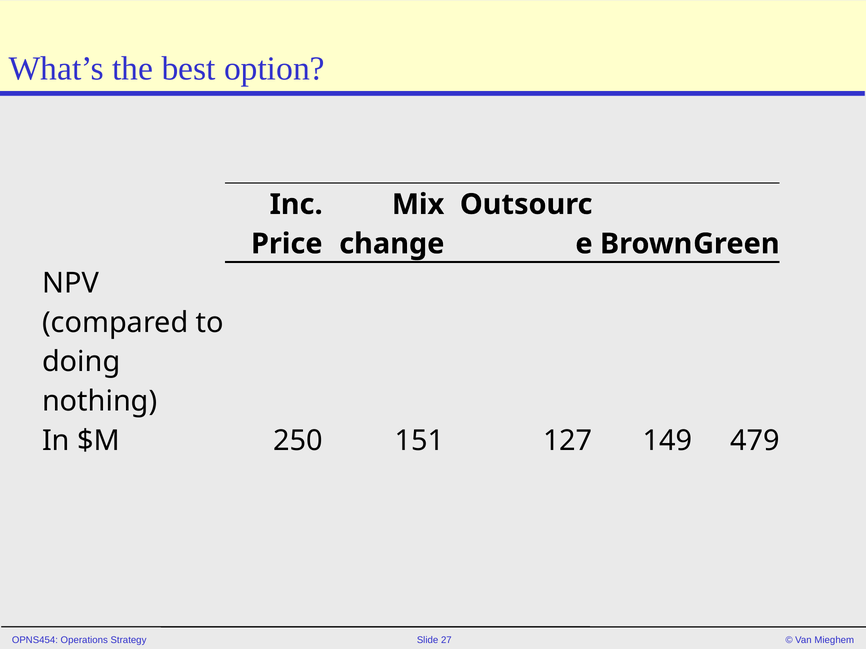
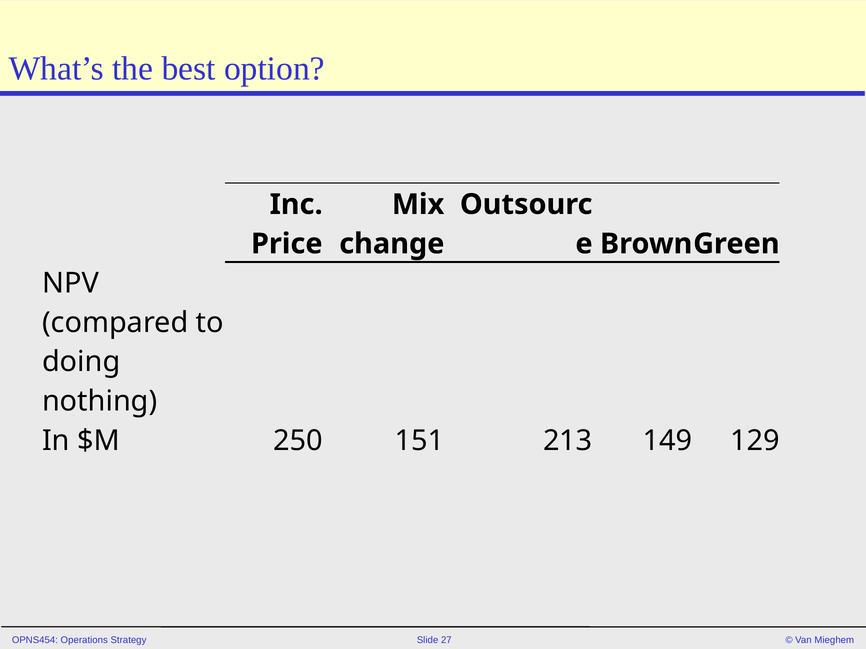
127: 127 -> 213 (568, 441)
479: 479 -> 129 (755, 441)
